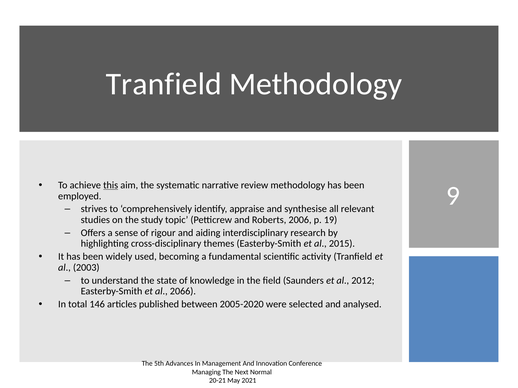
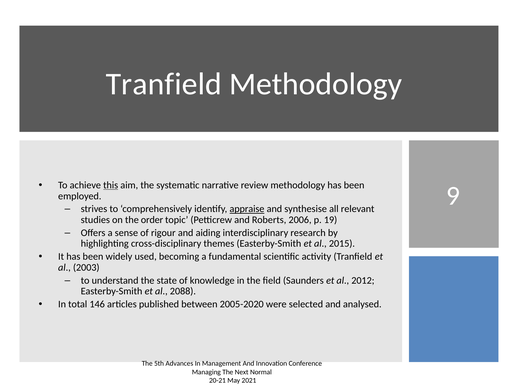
appraise underline: none -> present (247, 209)
study: study -> order (152, 220)
2066: 2066 -> 2088 (183, 292)
